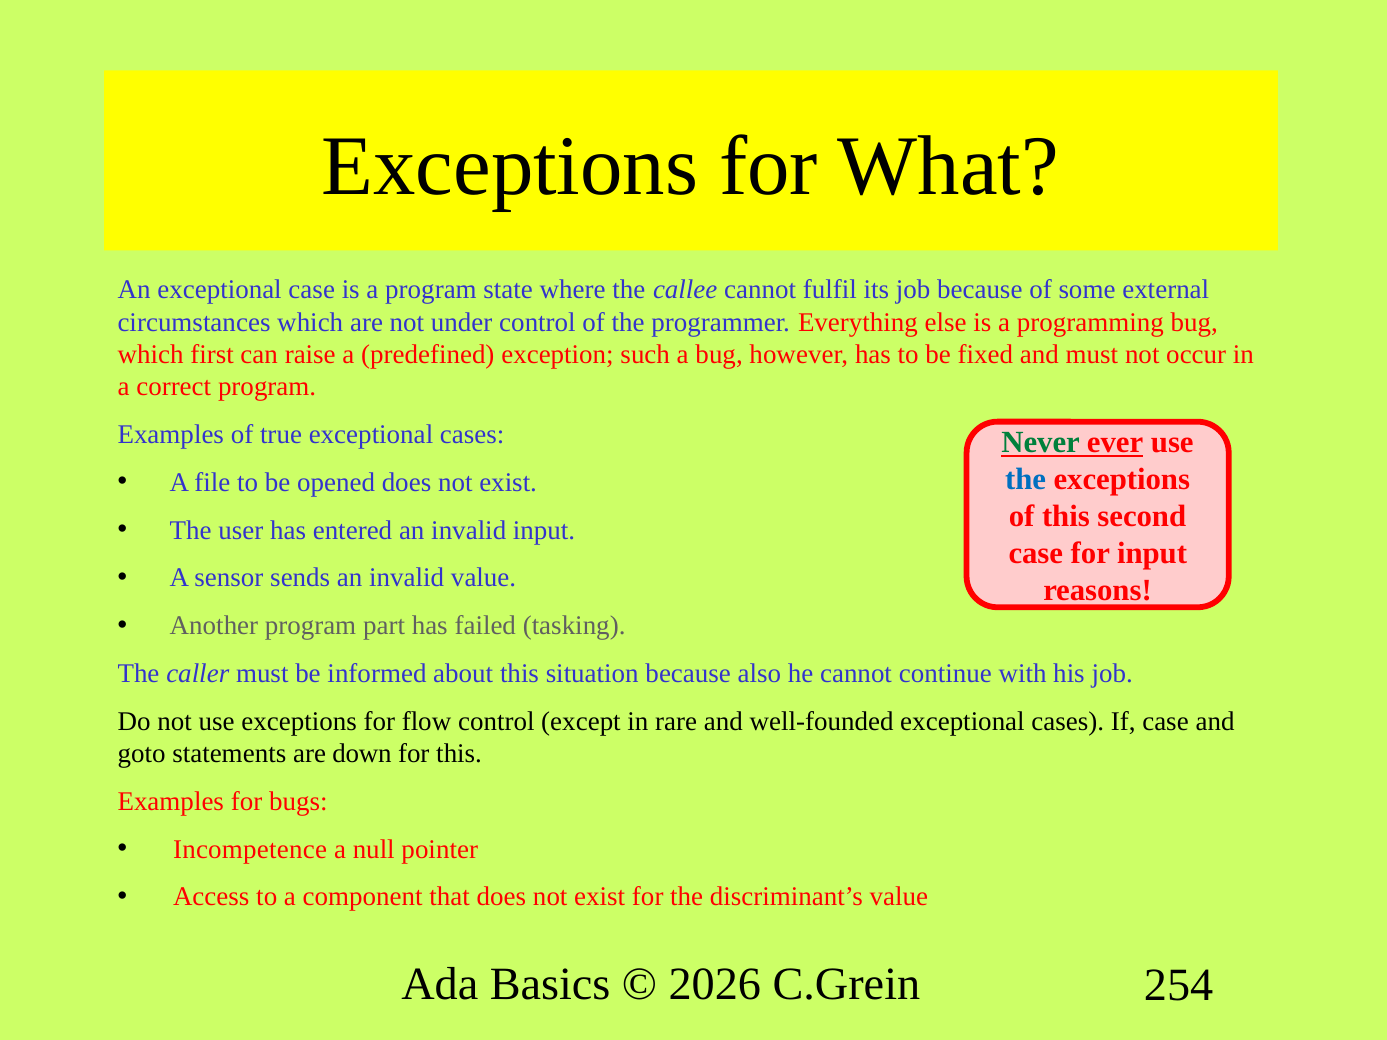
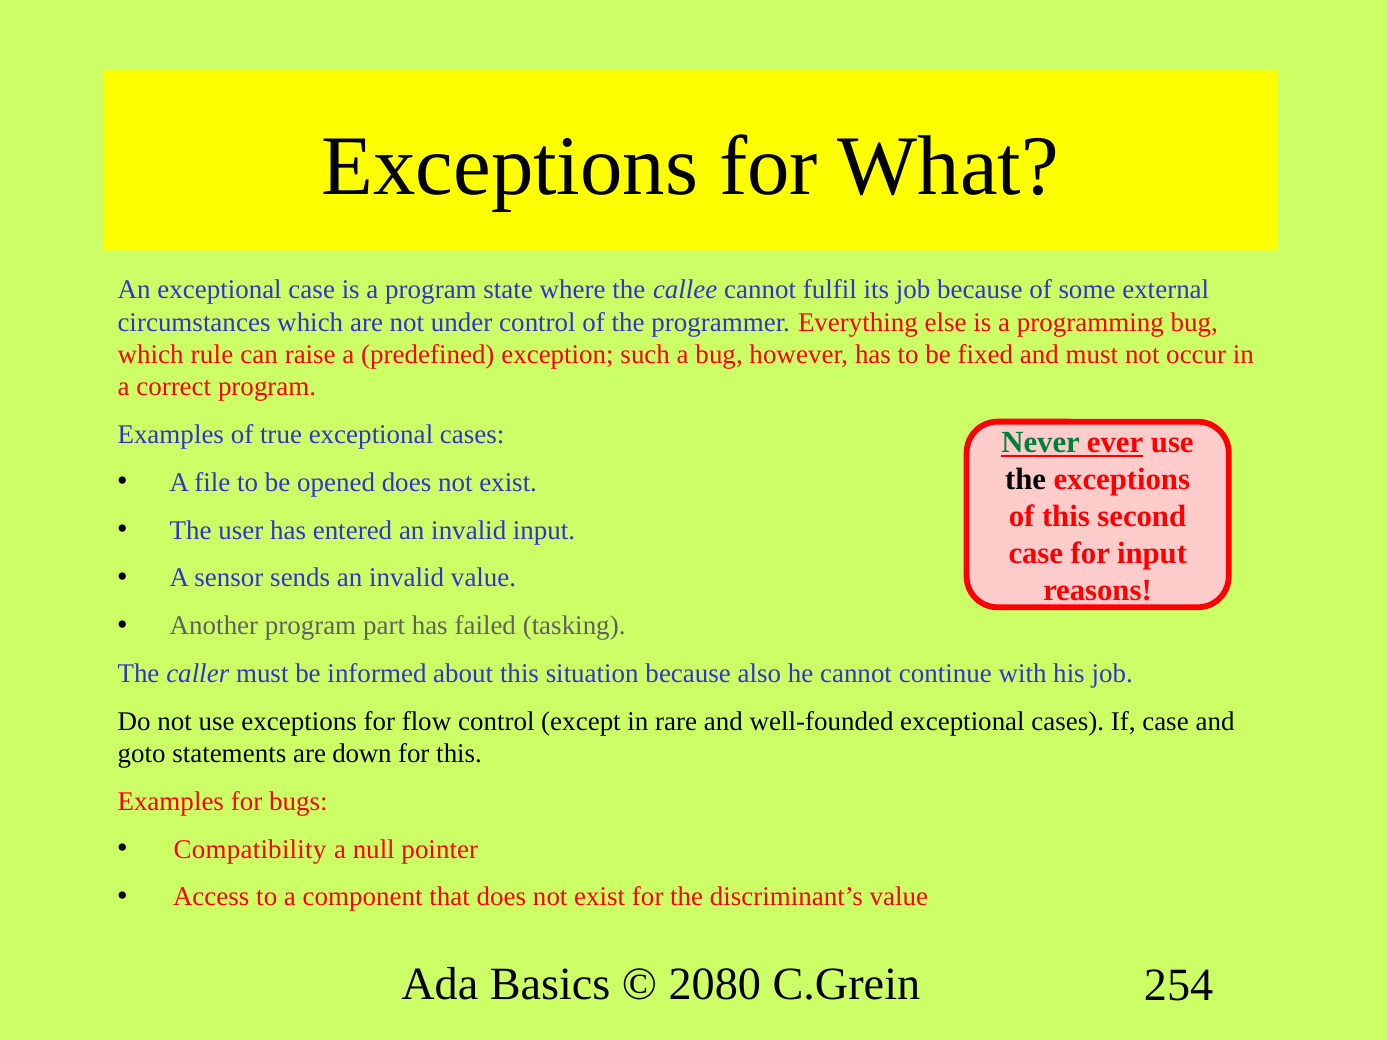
first: first -> rule (212, 355)
the colour: blue -> black (1026, 480)
Incompetence: Incompetence -> Compatibility (250, 849)
2026: 2026 -> 2080 (715, 984)
